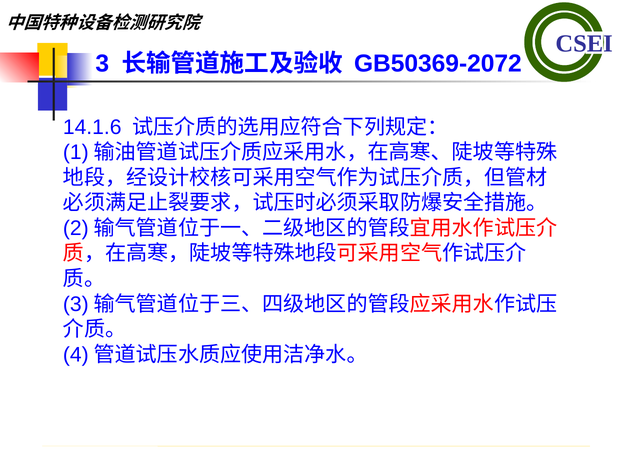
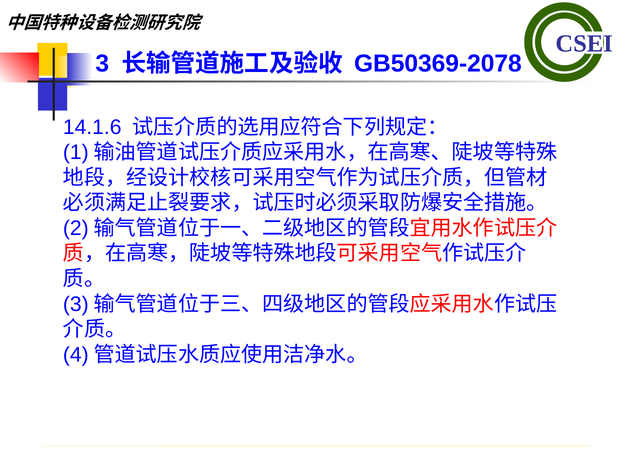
GB50369-2072: GB50369-2072 -> GB50369-2078 (438, 64)
